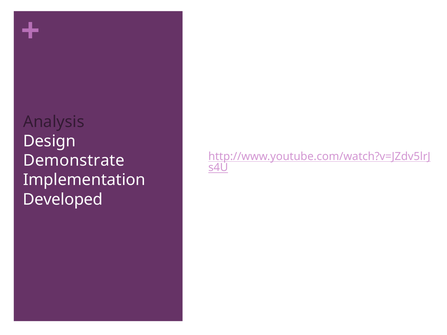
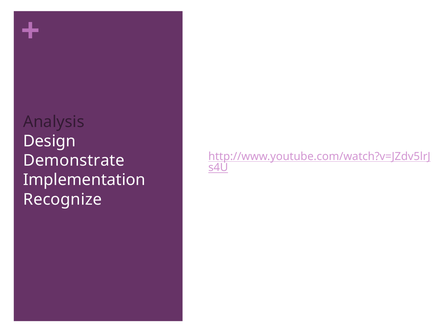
Developed: Developed -> Recognize (63, 200)
